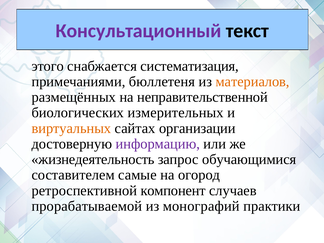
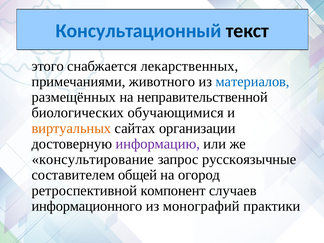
Консультационный colour: purple -> blue (139, 31)
систематизация: систематизация -> лекарственных (189, 66)
бюллетеня: бюллетеня -> животного (162, 82)
материалов colour: orange -> blue (253, 82)
измерительных: измерительных -> обучающимися (176, 113)
жизнедеятельность: жизнедеятельность -> консультирование (93, 159)
обучающимися: обучающимися -> русскоязычные (249, 159)
самые: самые -> общей (138, 175)
прорабатываемой: прорабатываемой -> информационного (87, 206)
